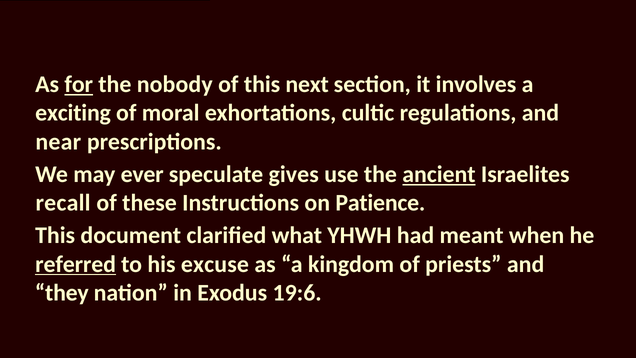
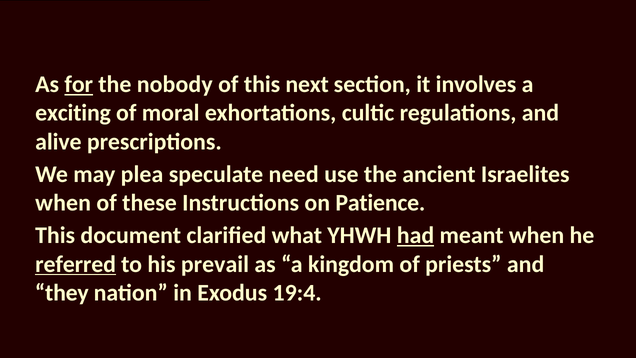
near: near -> alive (58, 142)
ever: ever -> plea (142, 174)
gives: gives -> need (294, 174)
ancient underline: present -> none (439, 174)
recall: recall -> when (63, 203)
had underline: none -> present (416, 235)
excuse: excuse -> prevail (215, 264)
19:6: 19:6 -> 19:4 (297, 293)
